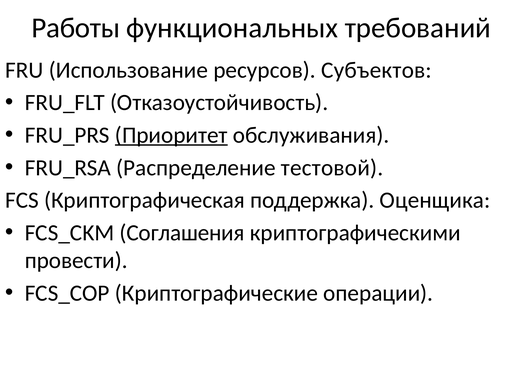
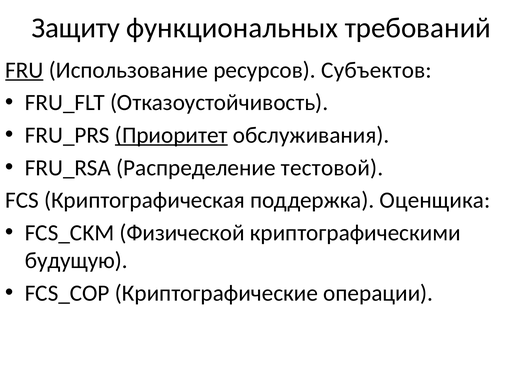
Работы: Работы -> Защиту (76, 28)
FRU underline: none -> present (24, 70)
Соглашения: Соглашения -> Физической (182, 233)
провести: провести -> будущую (76, 261)
